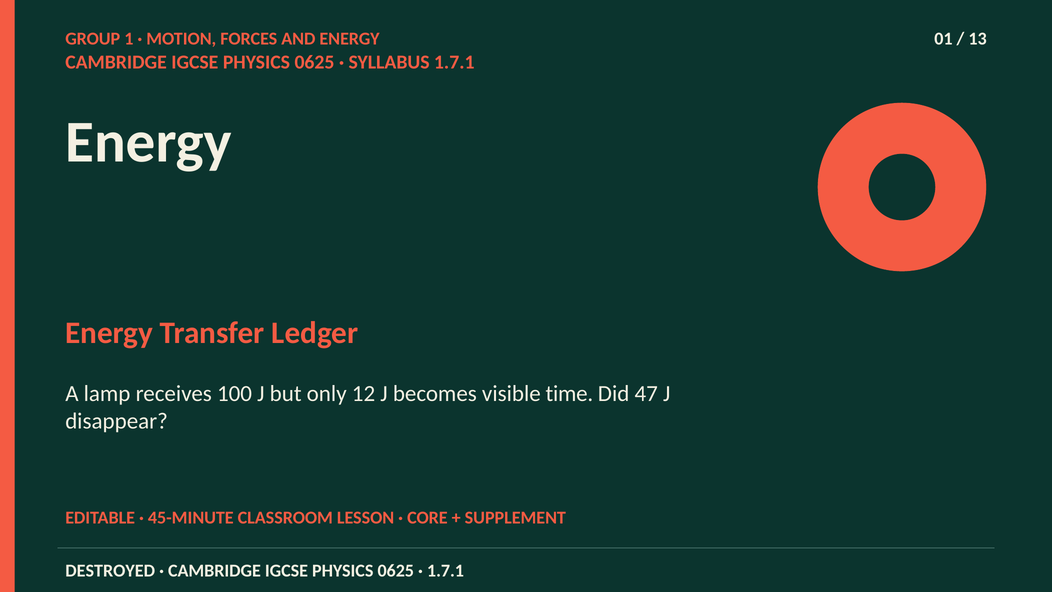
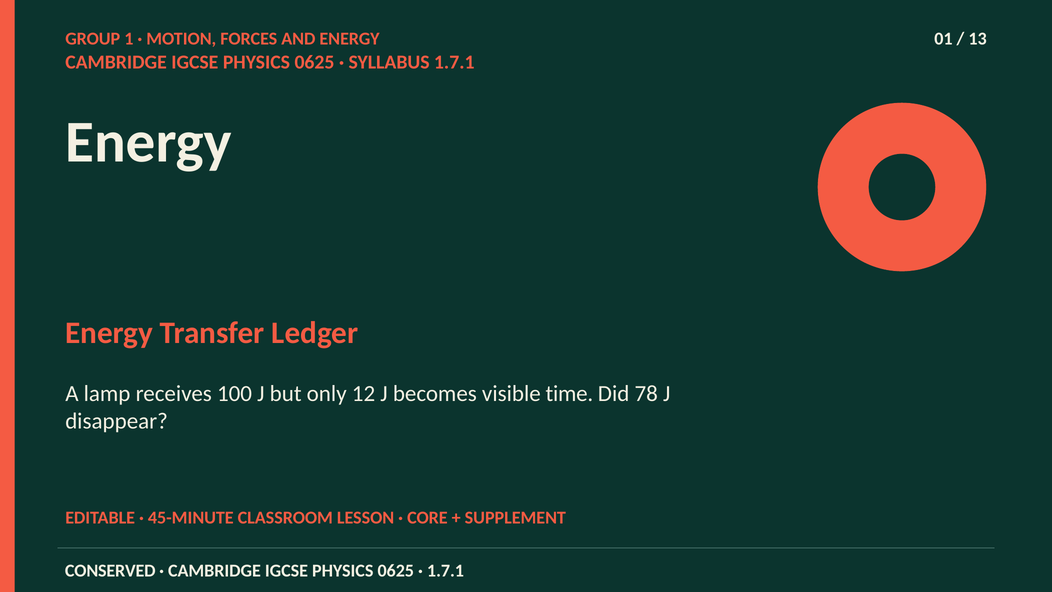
47: 47 -> 78 (646, 393)
DESTROYED: DESTROYED -> CONSERVED (110, 571)
